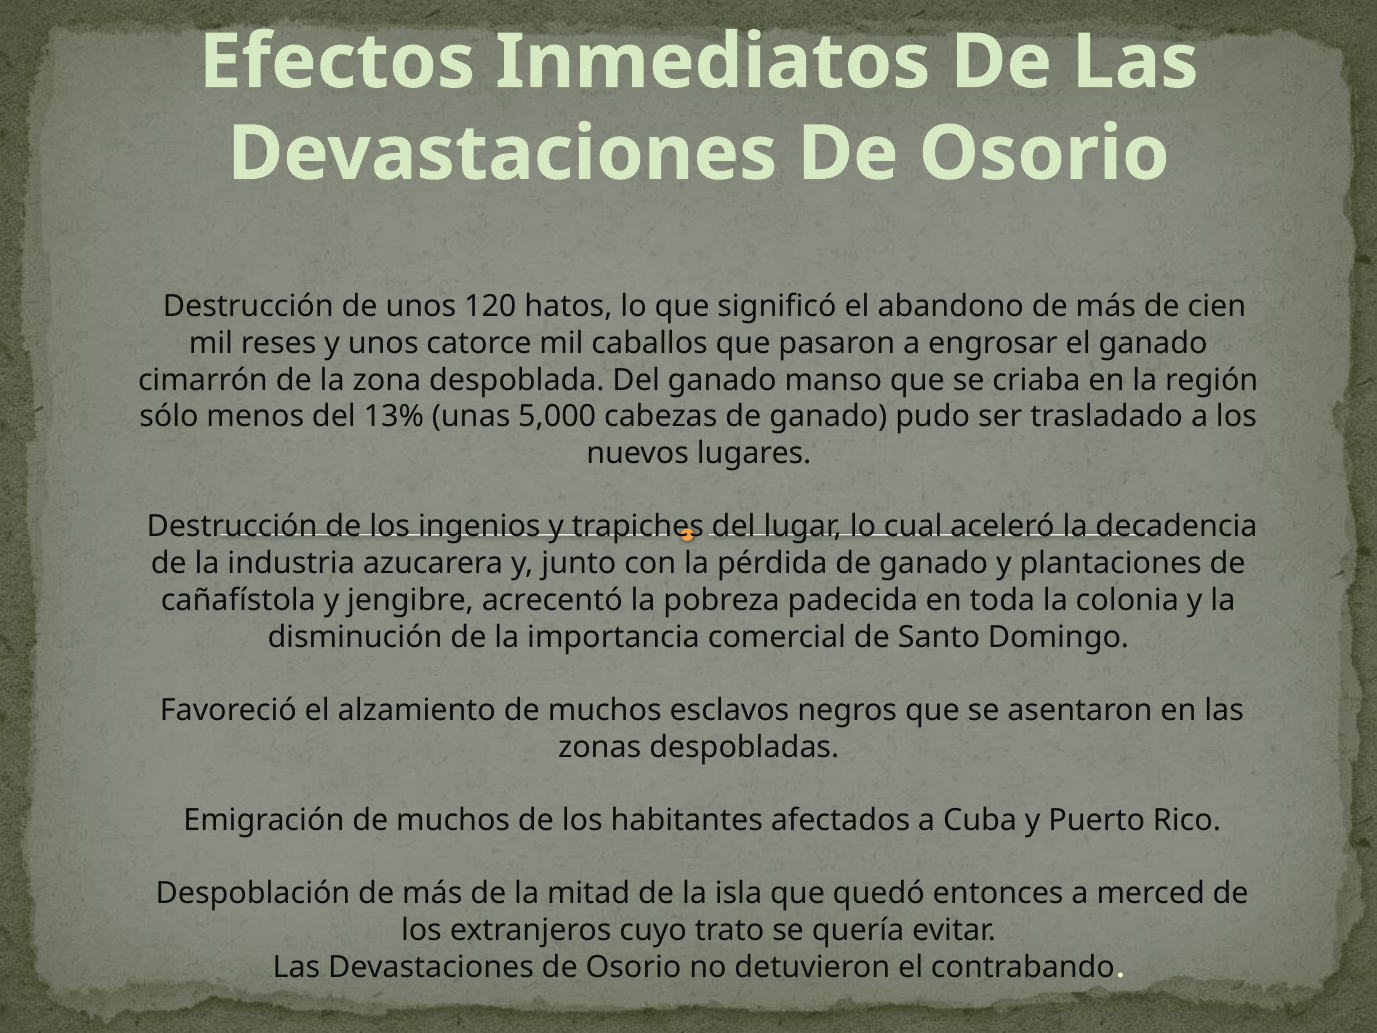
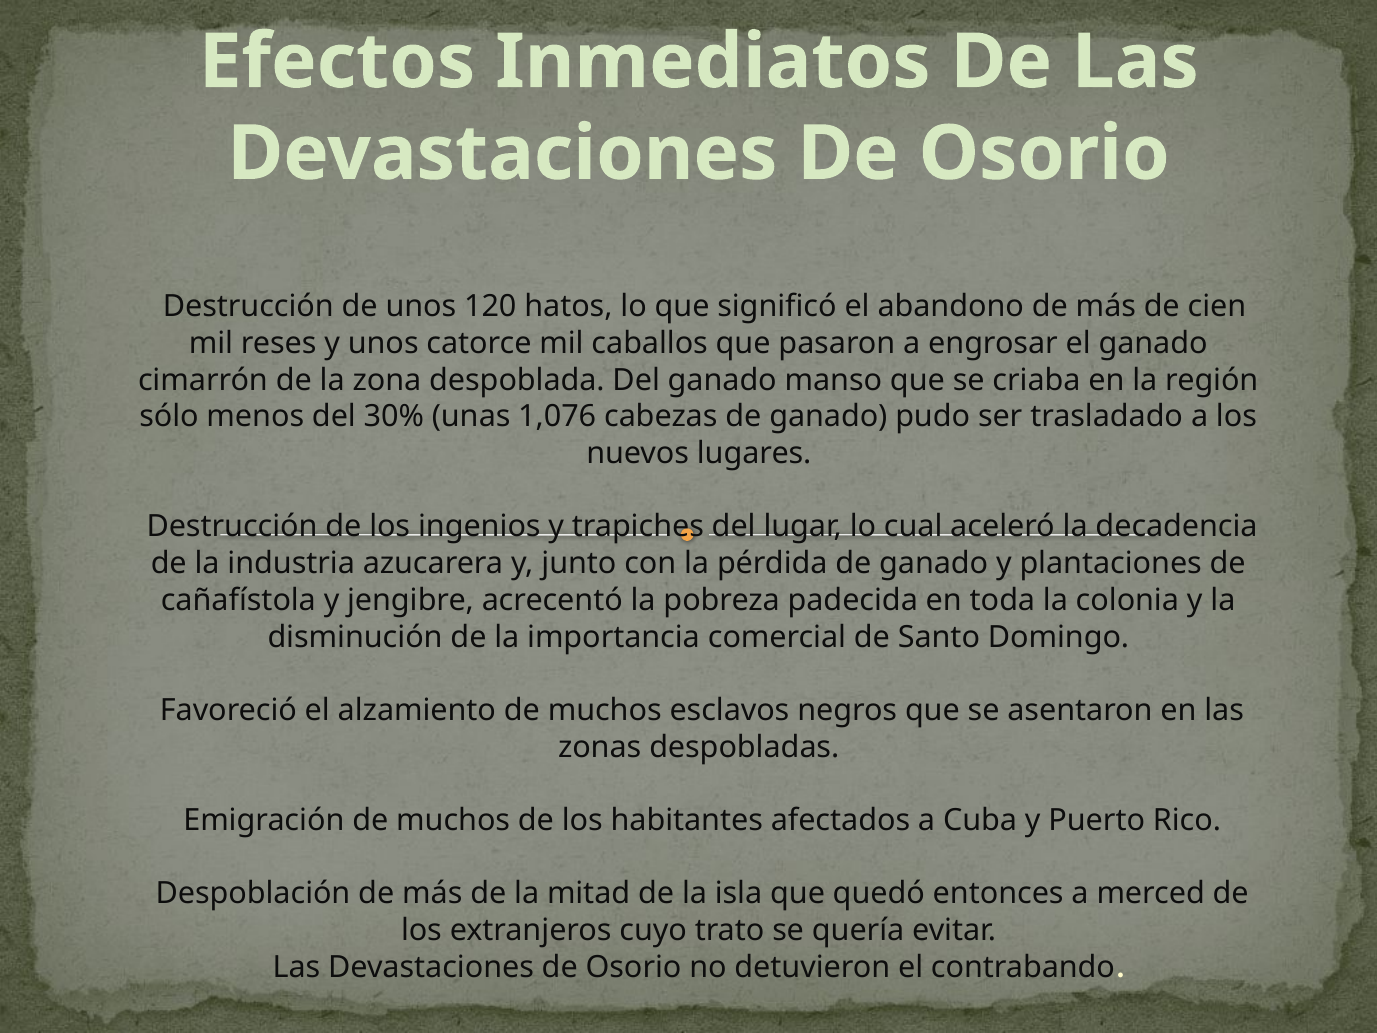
13%: 13% -> 30% (394, 417)
5,000: 5,000 -> 1,076 (557, 417)
